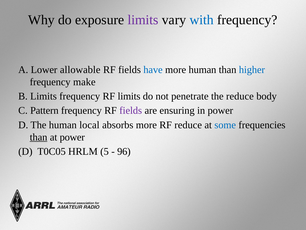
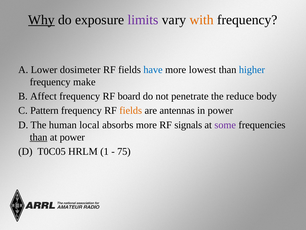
Why underline: none -> present (41, 20)
with colour: blue -> orange (202, 20)
allowable: allowable -> dosimeter (80, 70)
more human: human -> lowest (202, 70)
B Limits: Limits -> Affect (43, 96)
RF limits: limits -> board (129, 96)
fields colour: purple -> orange (131, 110)
ensuring: ensuring -> antennas (177, 110)
RF reduce: reduce -> signals (188, 125)
some colour: blue -> purple (225, 125)
5: 5 -> 1 (105, 151)
96: 96 -> 75 (124, 151)
